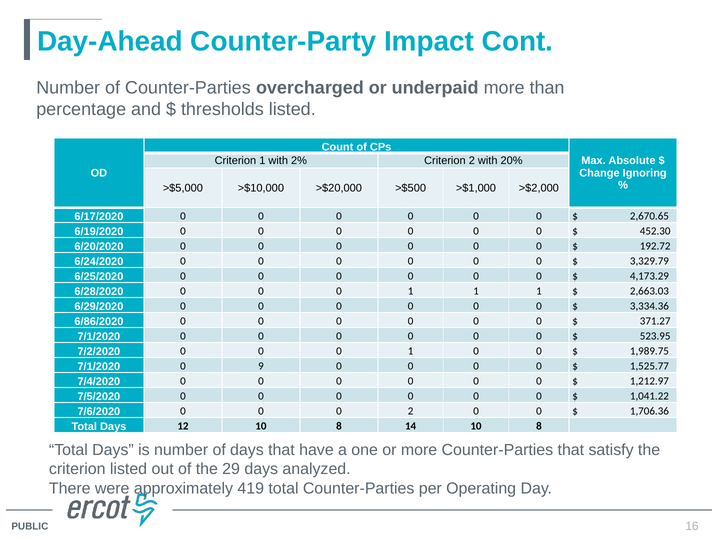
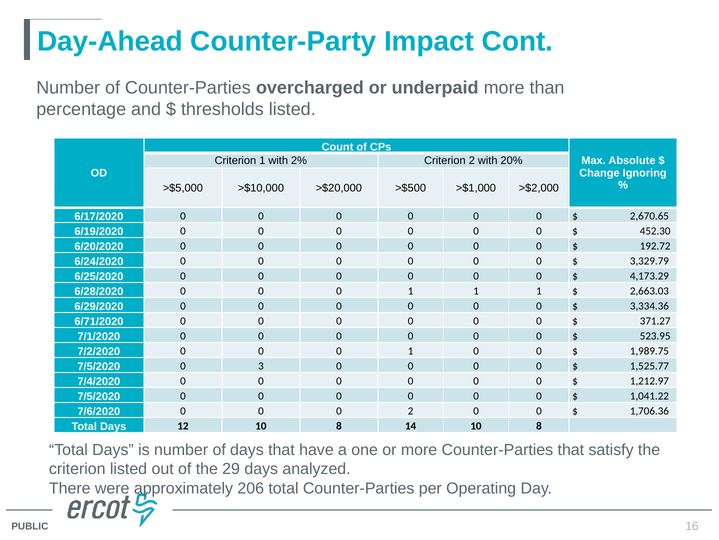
6/86/2020: 6/86/2020 -> 6/71/2020 (99, 321)
7/1/2020: 7/1/2020 -> 7/5/2020 (99, 366)
9: 9 -> 3 (261, 365)
419: 419 -> 206 (251, 488)
